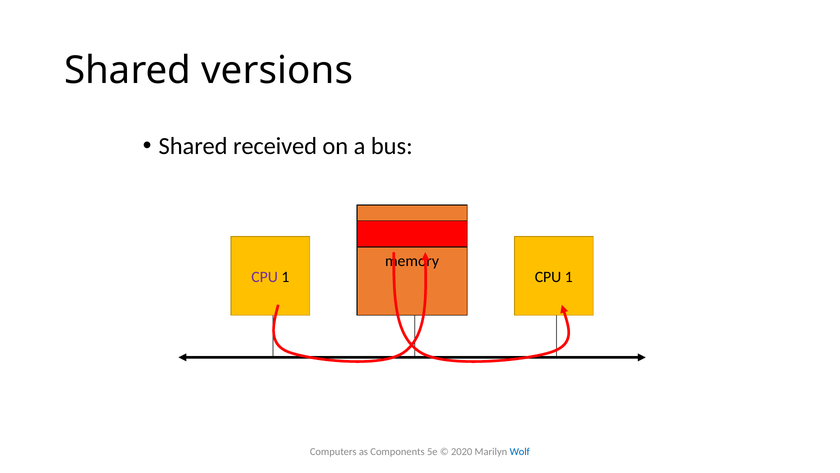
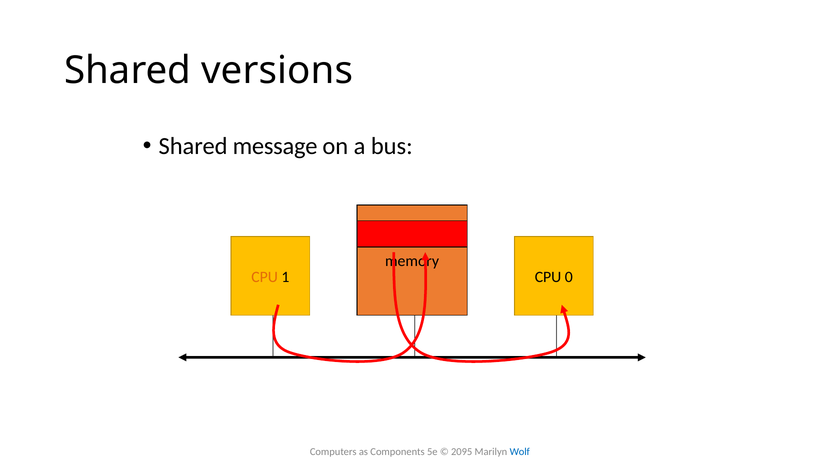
received: received -> message (275, 146)
CPU colour: purple -> orange (265, 277)
1: 1 -> 0 (569, 277)
2020: 2020 -> 2095 (462, 451)
